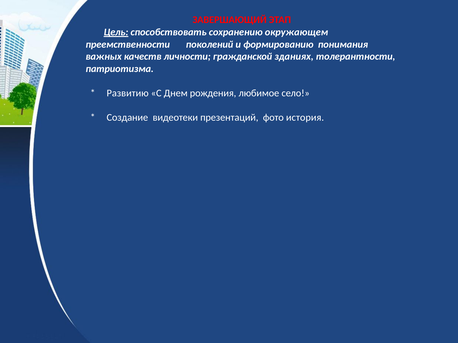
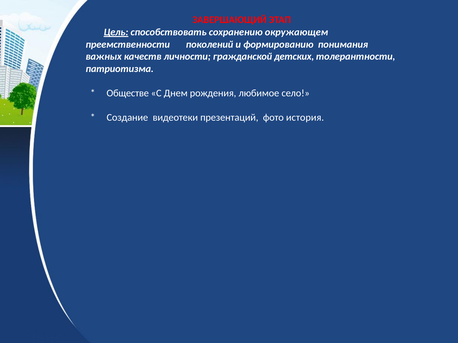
зданиях: зданиях -> детских (294, 57)
Развитию: Развитию -> Обществе (128, 93)
